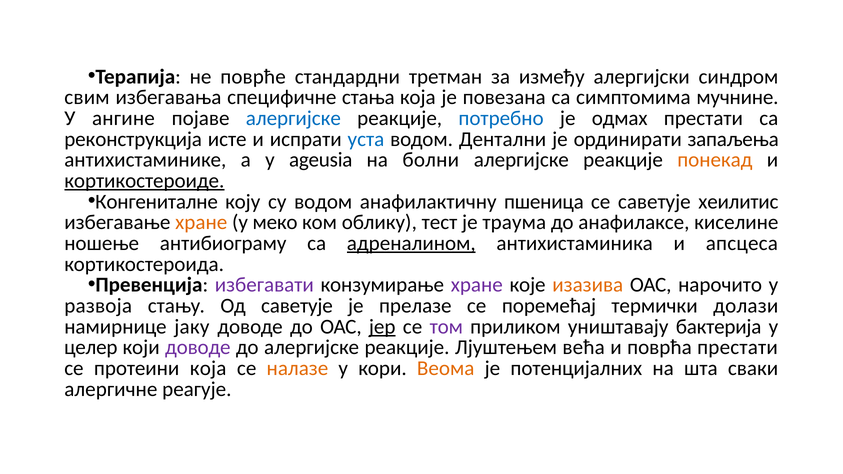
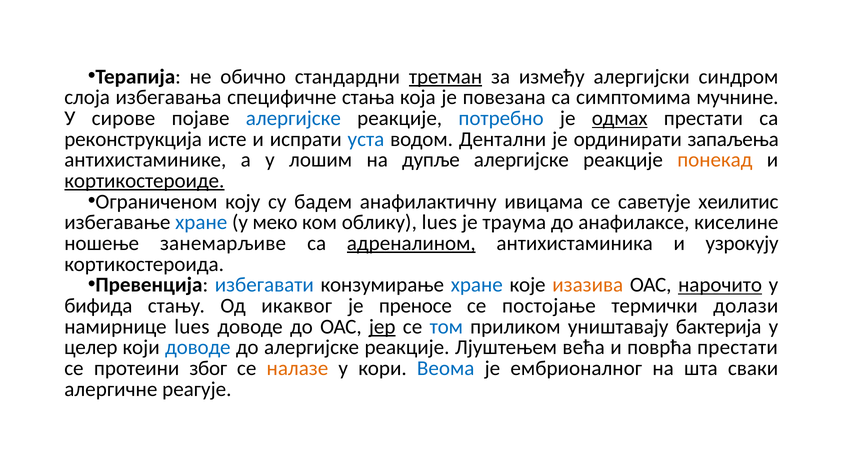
поврће: поврће -> обично (253, 77)
третман underline: none -> present (446, 77)
свим: свим -> слоја (87, 98)
ангине: ангине -> сирове (123, 118)
одмах underline: none -> present (620, 118)
ageusia: ageusia -> лошим (321, 160)
болни: болни -> дупље (431, 160)
Конгениталне: Конгениталне -> Ограниченом (156, 202)
су водом: водом -> бадем (323, 202)
пшеница: пшеница -> ивицама (544, 202)
хране colour: orange -> blue (201, 223)
облику тест: тест -> lues (439, 223)
антибиограму: антибиограму -> занемарљиве (223, 243)
апсцеса: апсцеса -> узрокују (742, 243)
избегавати colour: purple -> blue (264, 285)
хране colour: purple -> blue (477, 285)
нарочито underline: none -> present (720, 285)
развоја: развоја -> бифида (98, 306)
Од саветује: саветује -> икаквог (297, 306)
прелазе: прелазе -> преносе (415, 306)
поремећај: поремећај -> постојање (549, 306)
намирнице јаку: јаку -> lues (192, 327)
том colour: purple -> blue (446, 327)
доводе colour: purple -> blue (198, 348)
протеини која: која -> због (208, 368)
Веома colour: orange -> blue (446, 368)
потенцијалних: потенцијалних -> ембрионалног (576, 368)
